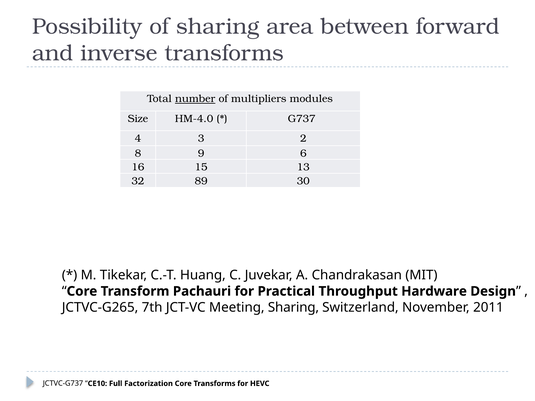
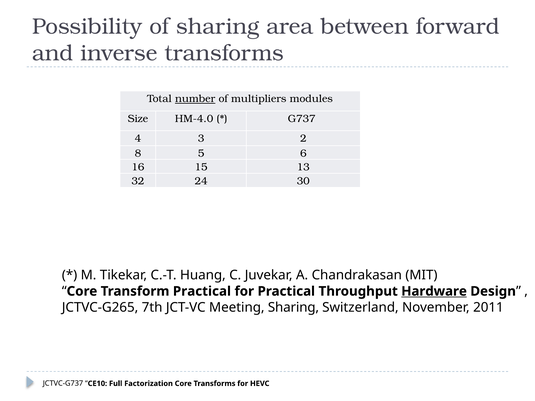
9: 9 -> 5 (201, 153)
89: 89 -> 24 (201, 181)
Transform Pachauri: Pachauri -> Practical (202, 291)
Hardware underline: none -> present (434, 291)
